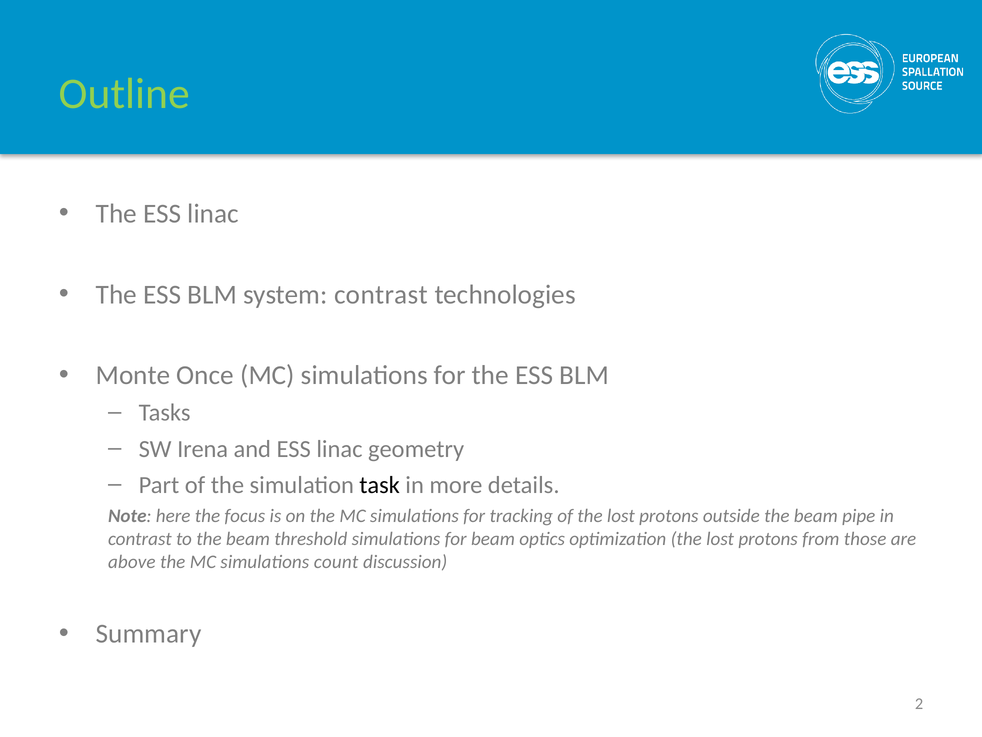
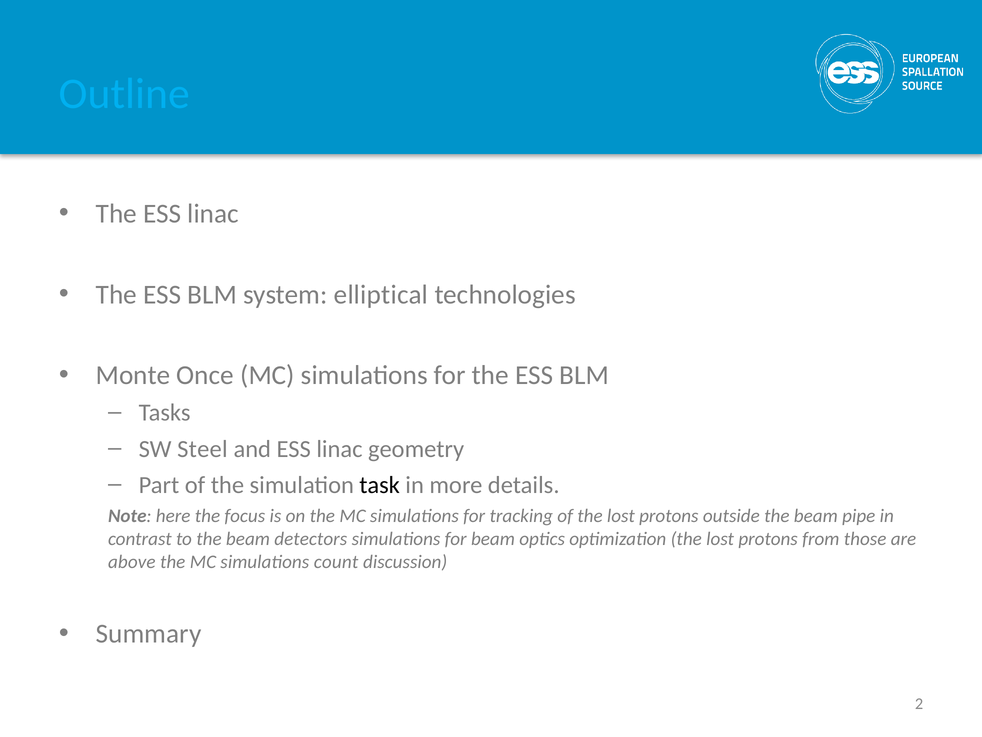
Outline colour: light green -> light blue (124, 94)
system contrast: contrast -> elliptical (381, 294)
Irena: Irena -> Steel (202, 449)
threshold: threshold -> detectors (311, 539)
